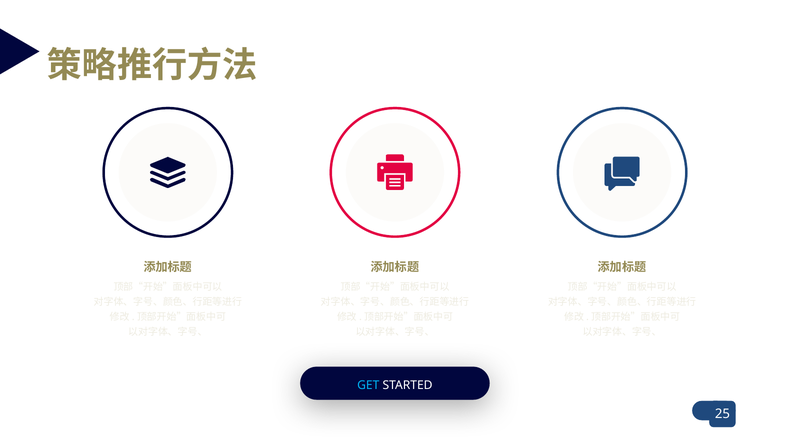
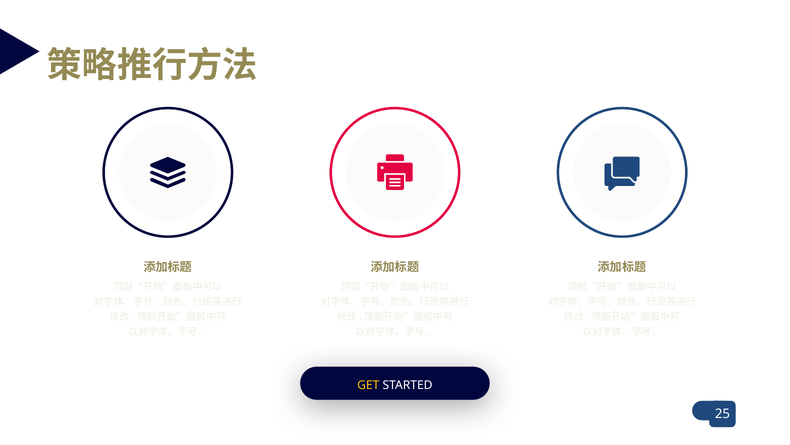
GET colour: light blue -> yellow (368, 385)
